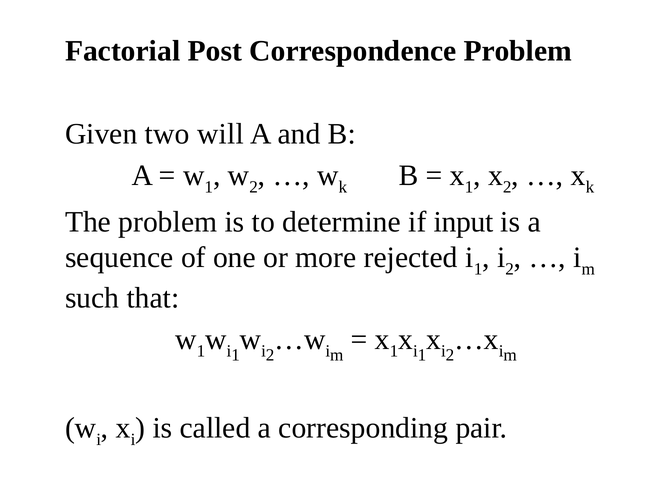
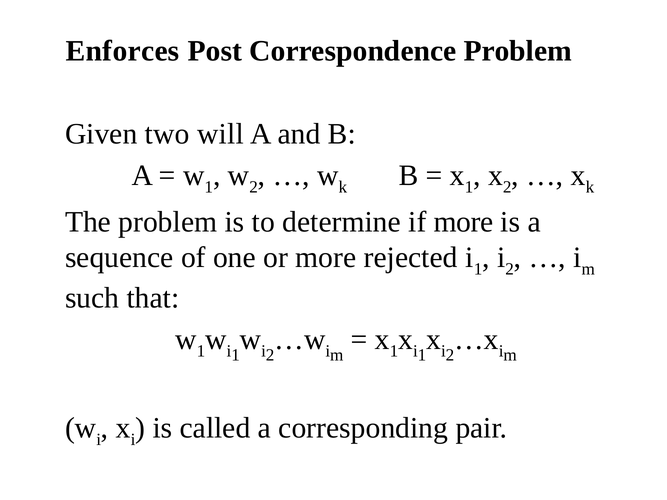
Factorial: Factorial -> Enforces (123, 51)
if input: input -> more (464, 222)
